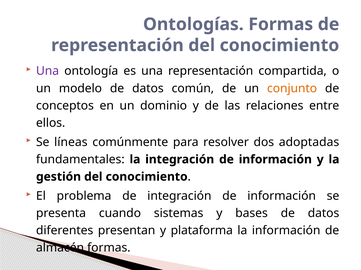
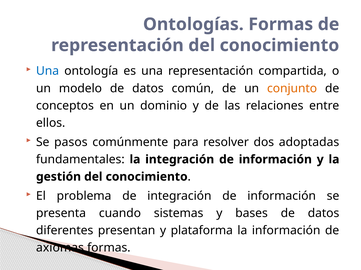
Una colour: purple -> blue (48, 71)
líneas: líneas -> pasos (71, 143)
almacén: almacén -> axiomas (60, 248)
